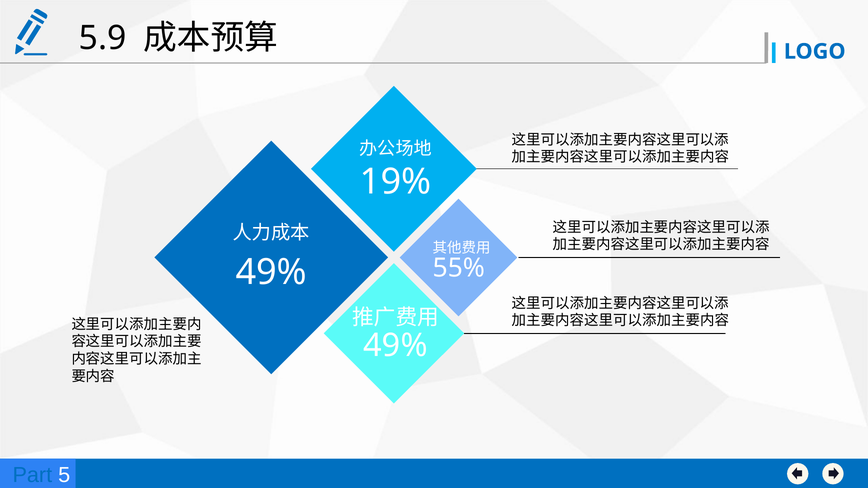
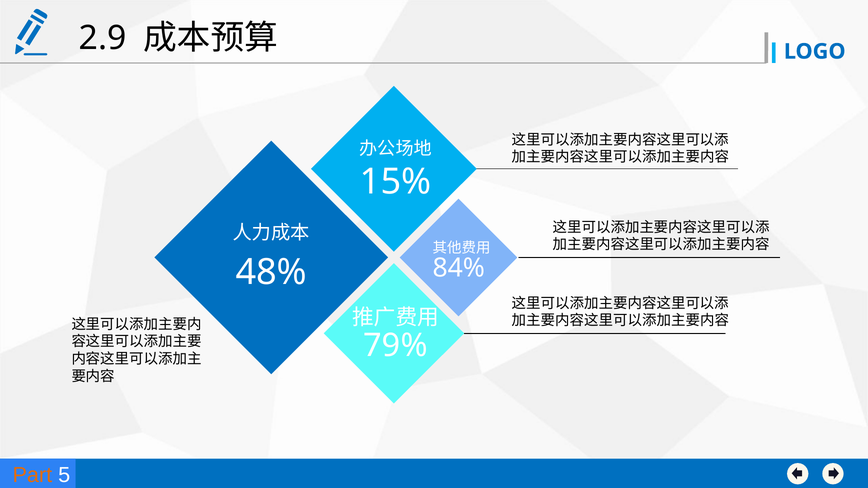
5.9: 5.9 -> 2.9 (103, 38)
19%: 19% -> 15% (396, 182)
55%: 55% -> 84% (459, 268)
49%: 49% -> 48% (271, 272)
49%: 49% -> 79% (396, 346)
Part colour: blue -> orange (32, 476)
